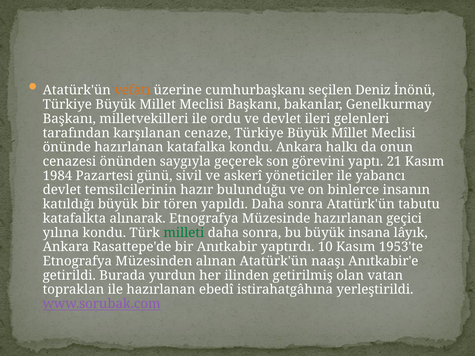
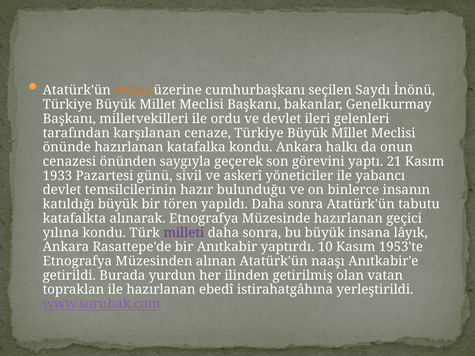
Deniz: Deniz -> Saydı (373, 90)
1984: 1984 -> 1933 (57, 176)
milleti colour: green -> purple (184, 233)
